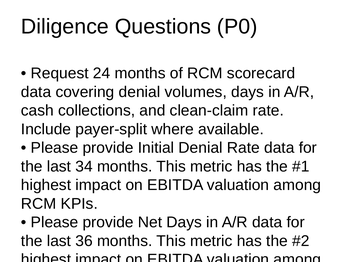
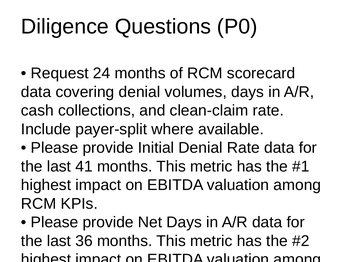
34: 34 -> 41 (84, 167)
